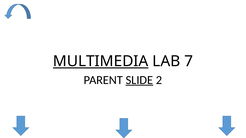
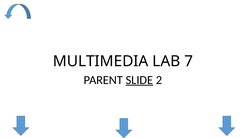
MULTIMEDIA underline: present -> none (101, 61)
